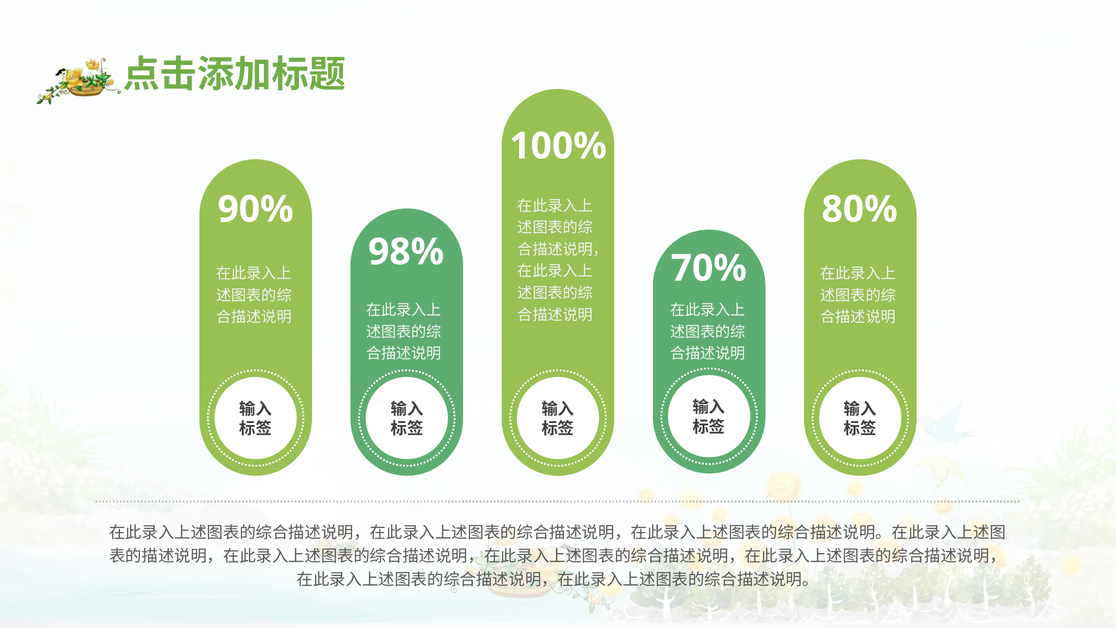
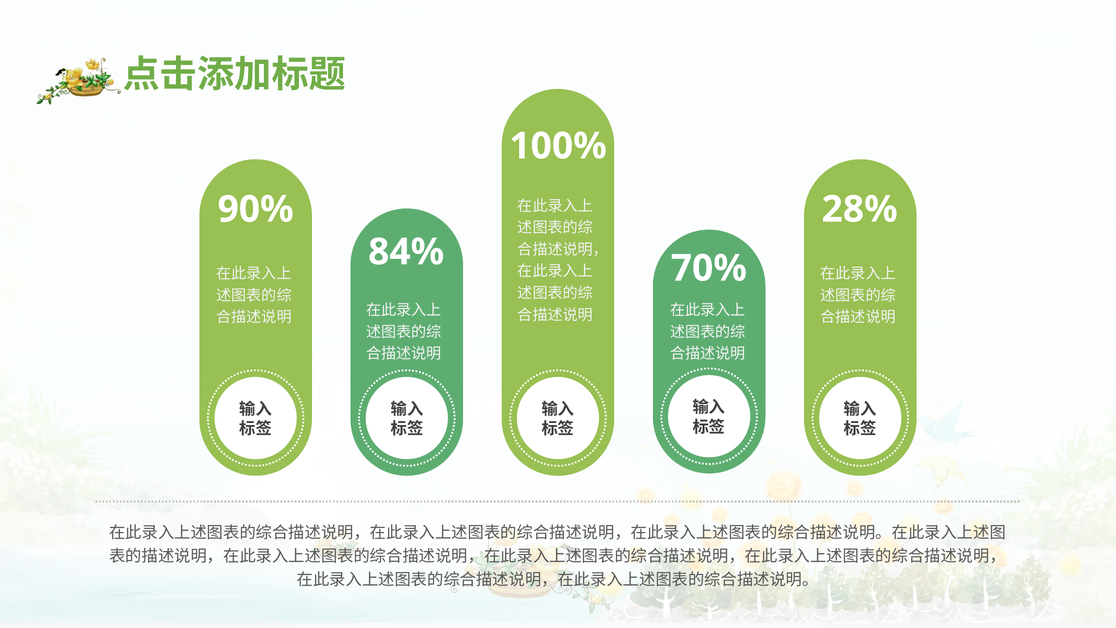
80%: 80% -> 28% (860, 209)
98%: 98% -> 84% (406, 252)
